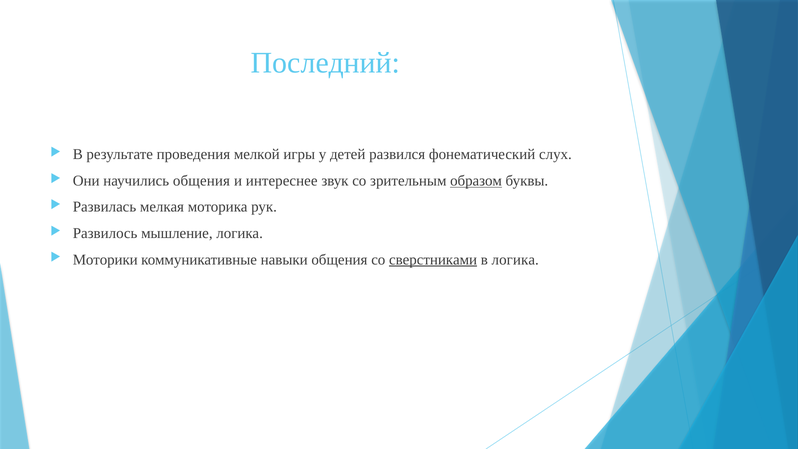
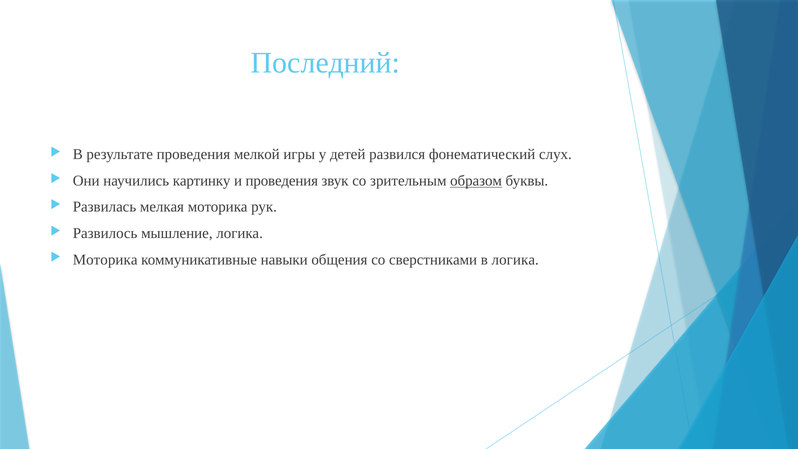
научились общения: общения -> картинку (202, 181)
и интереснее: интереснее -> проведения (282, 181)
Моторики: Моторики -> Моторика (105, 260)
сверстниками underline: present -> none (433, 260)
